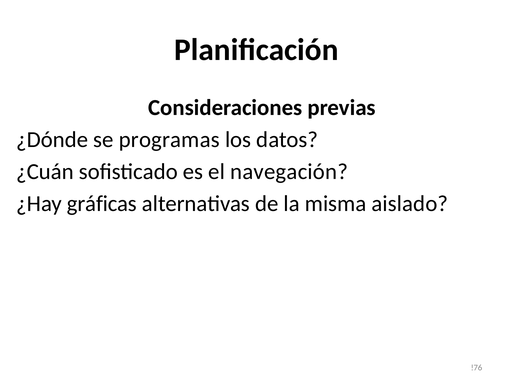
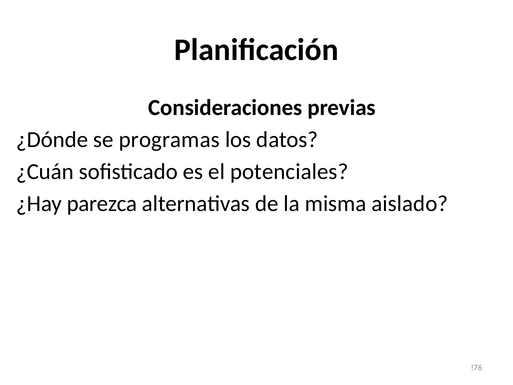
navegación: navegación -> potenciales (289, 171)
gráficas: gráficas -> parezca (102, 203)
